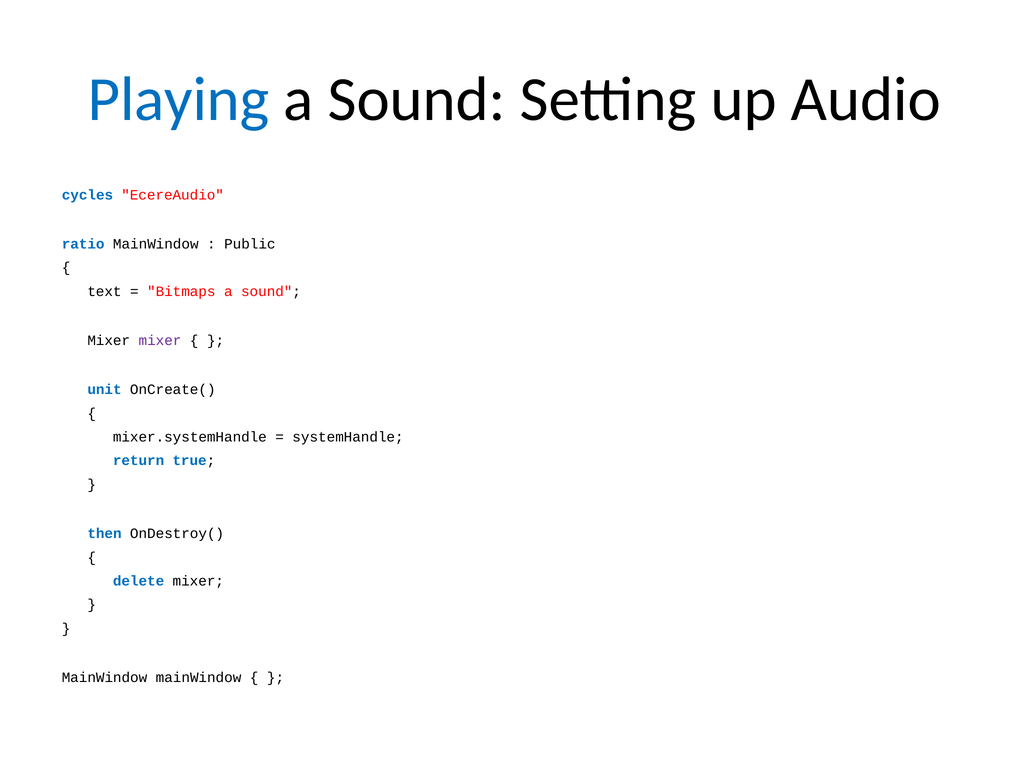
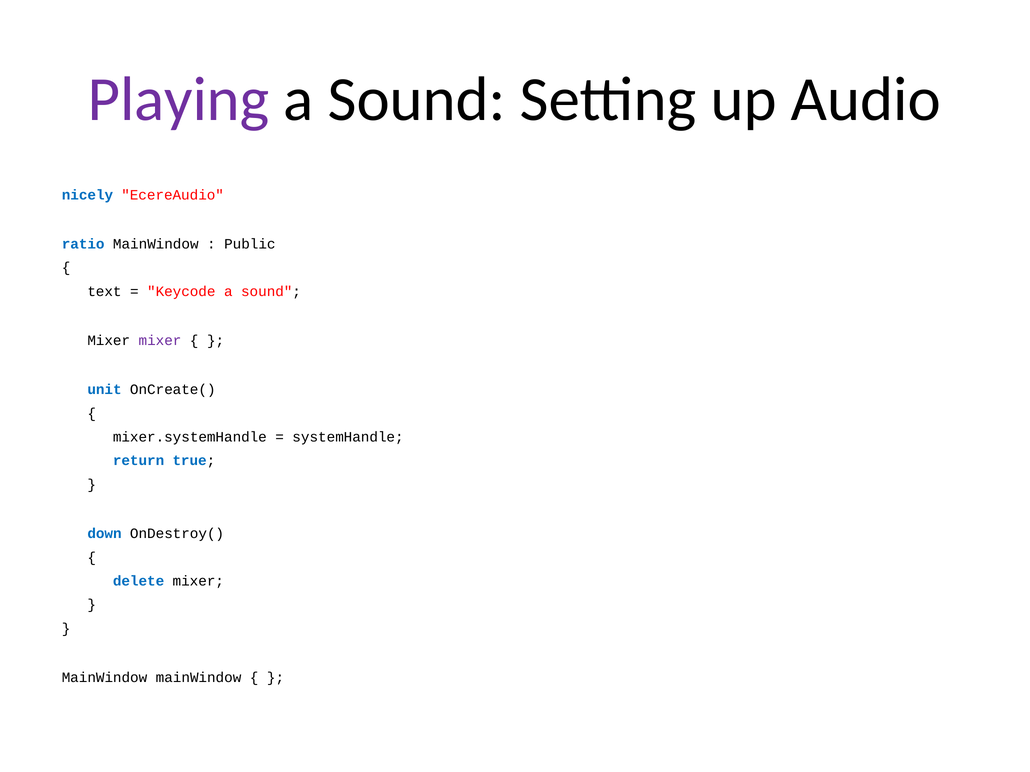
Playing colour: blue -> purple (178, 100)
cycles: cycles -> nicely (87, 195)
Bitmaps: Bitmaps -> Keycode (181, 292)
then: then -> down (104, 534)
